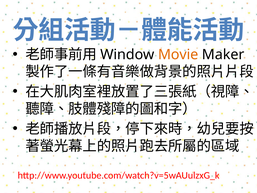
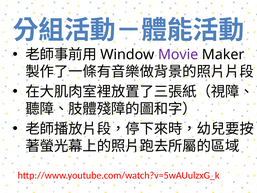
Movie colour: orange -> purple (178, 55)
